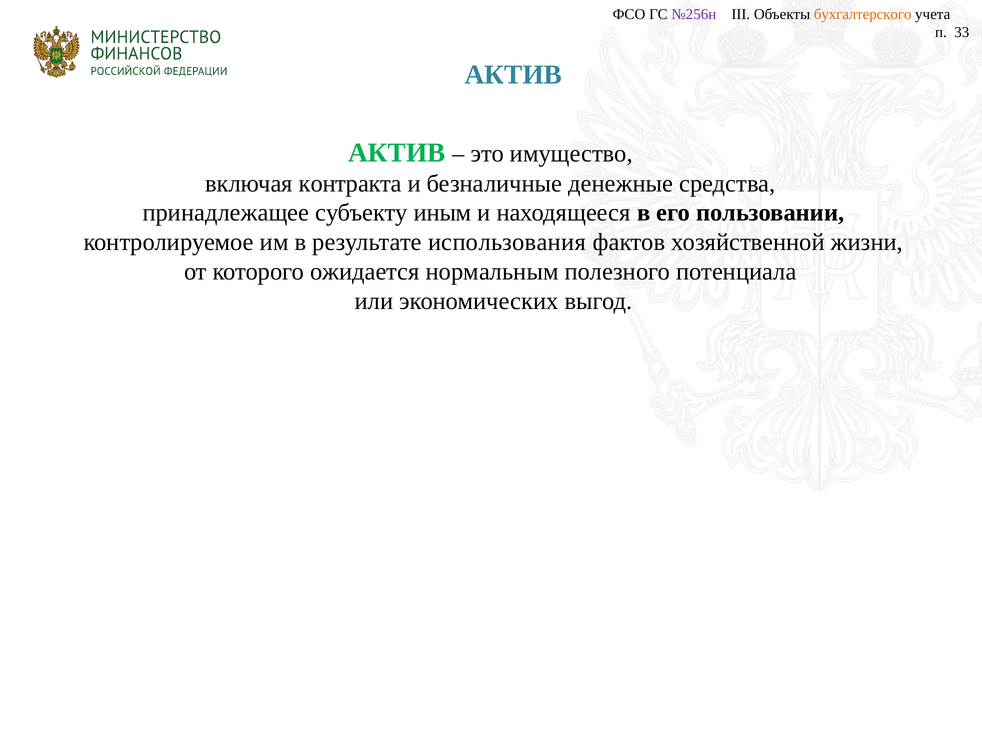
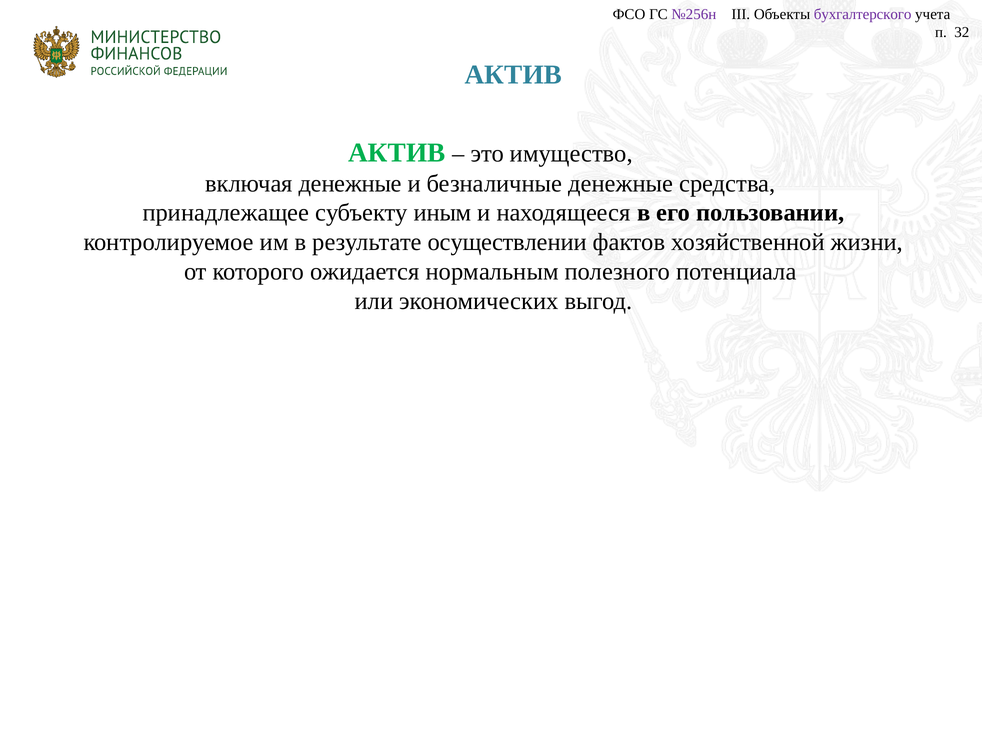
бухгалтерского colour: orange -> purple (863, 14)
33: 33 -> 32 (962, 32)
включая контракта: контракта -> денежные (350, 184)
использования: использования -> осуществлении (507, 243)
